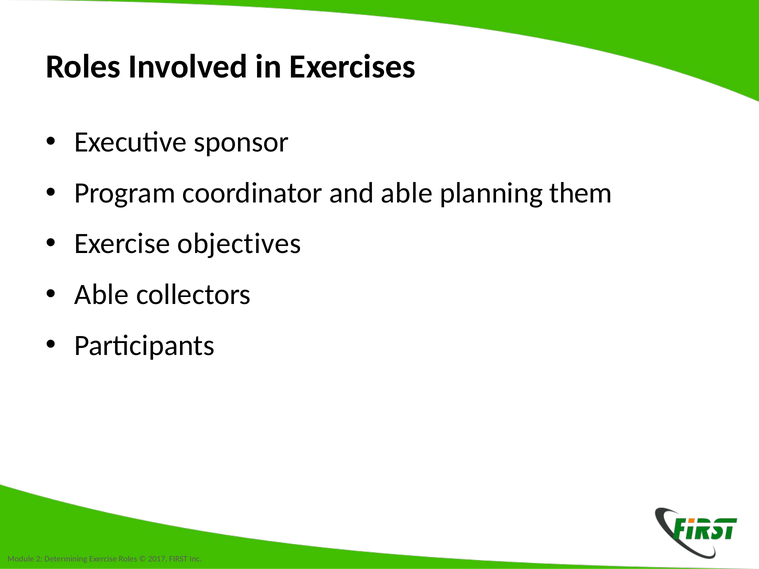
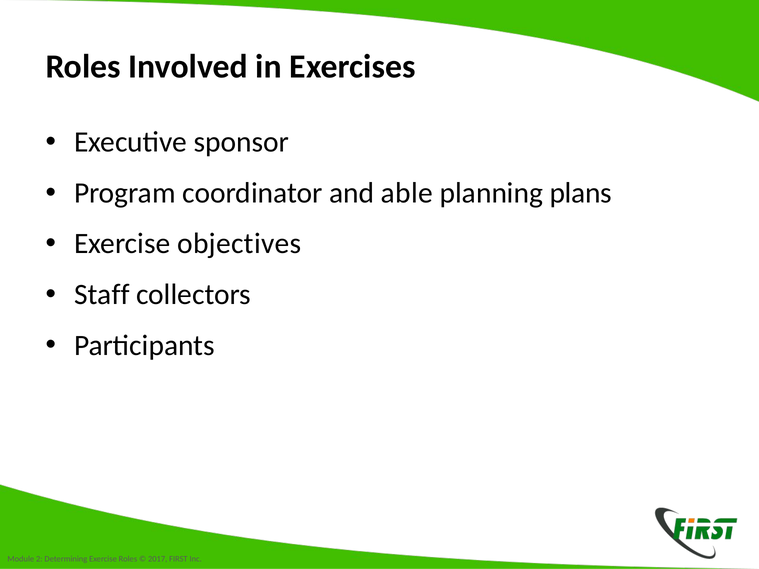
them: them -> plans (581, 193)
Able: Able -> Staff (102, 295)
